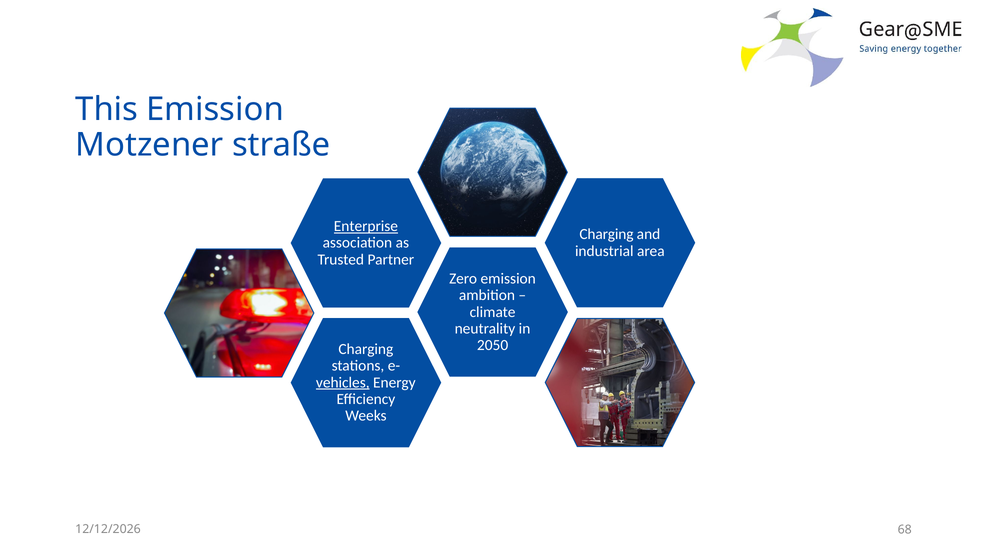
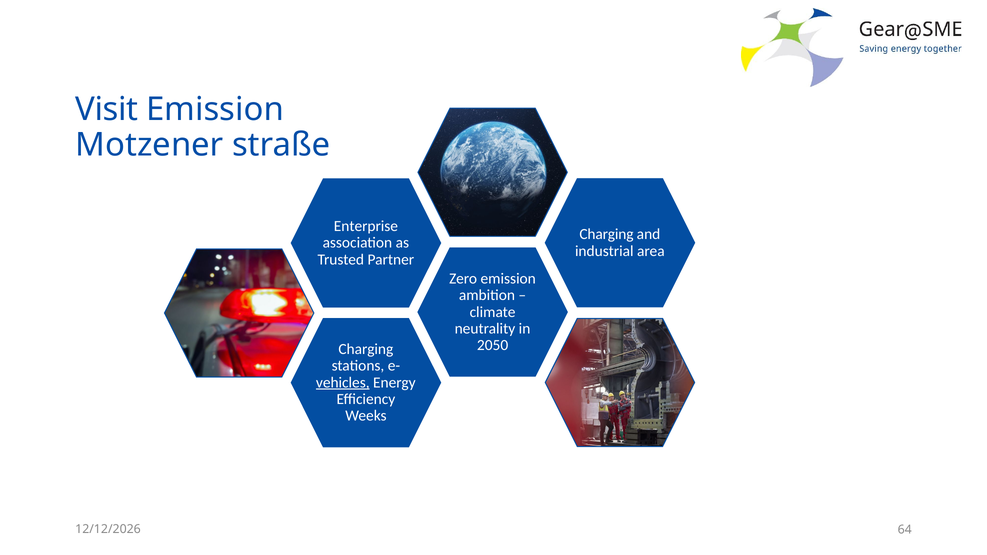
This: This -> Visit (107, 109)
Enterprise underline: present -> none (366, 226)
68: 68 -> 64 (905, 530)
